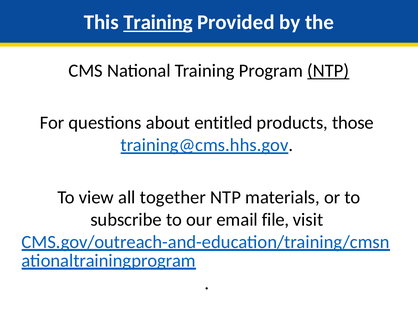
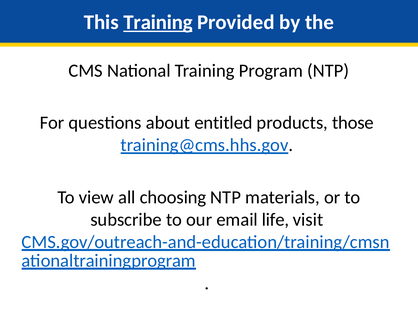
NTP underline: present -> none (328, 71)
together: together -> choosing (173, 198)
file: file -> life (275, 220)
